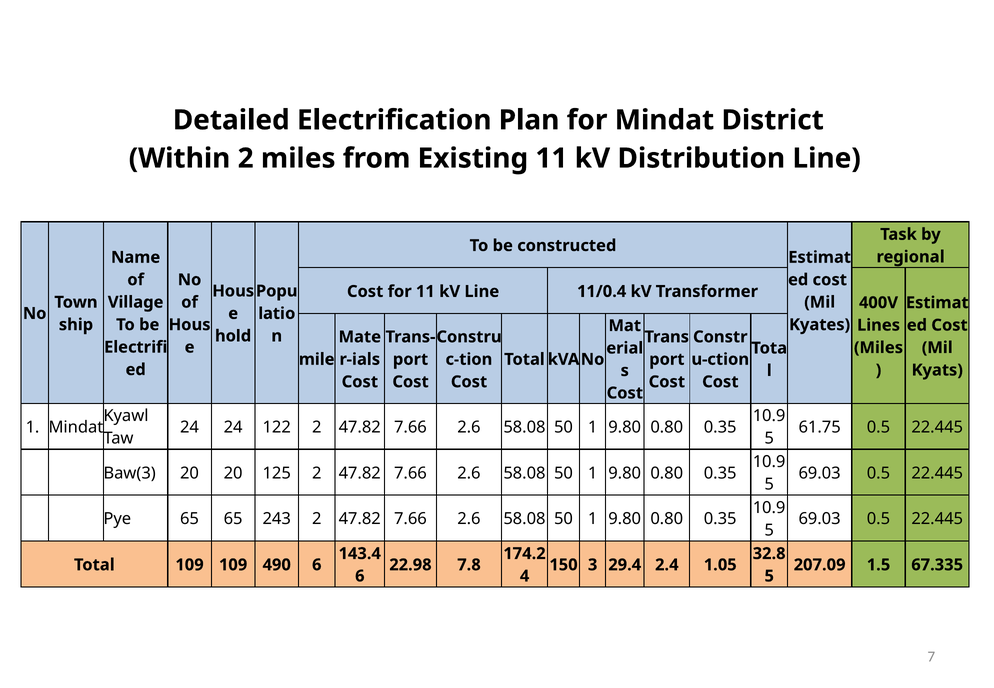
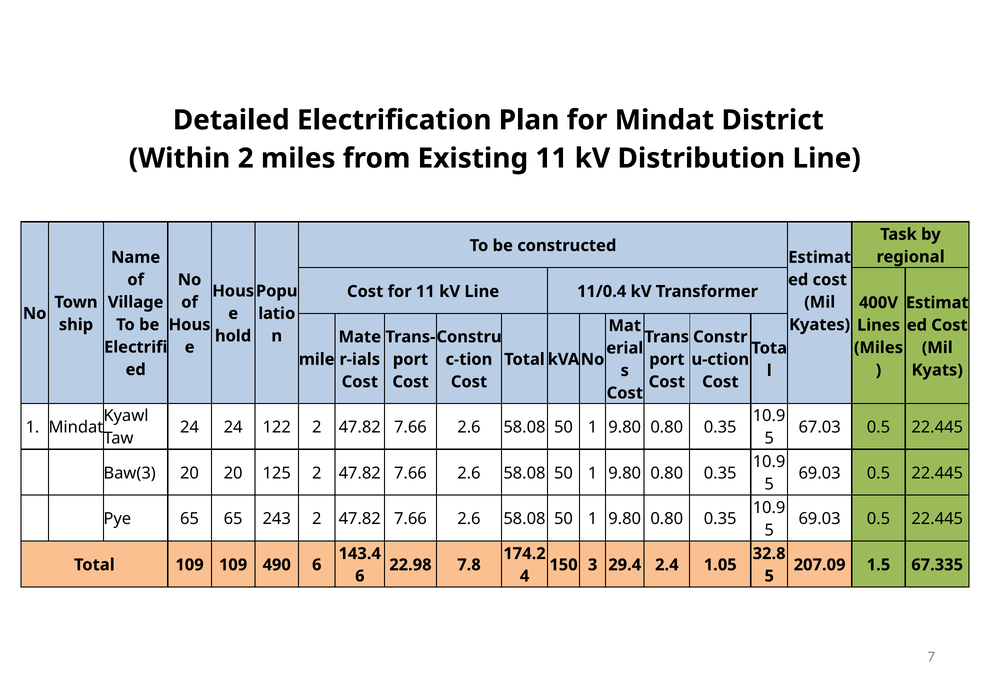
61.75: 61.75 -> 67.03 (820, 427)
